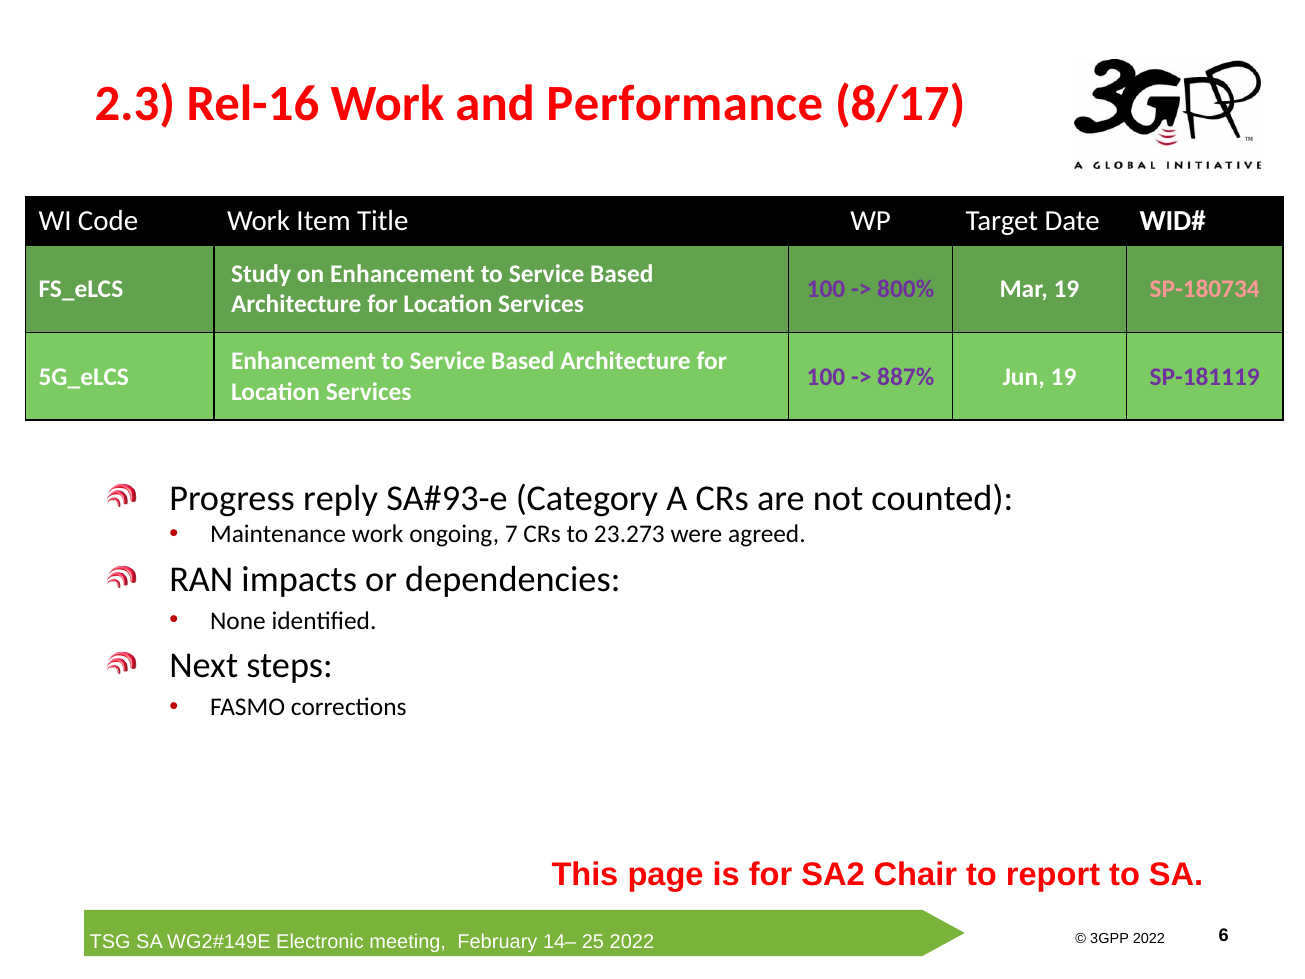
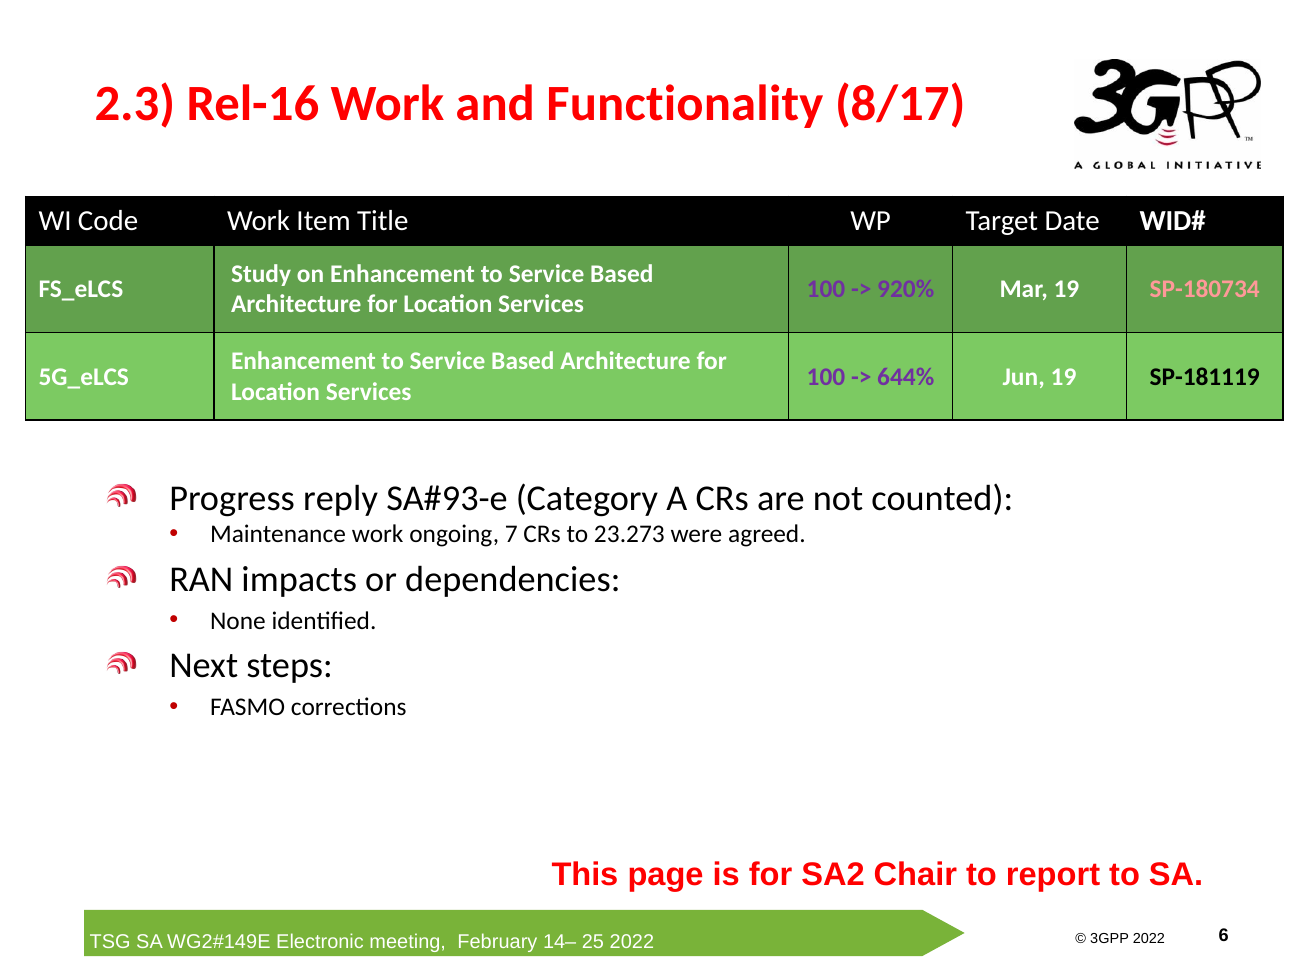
Performance: Performance -> Functionality (685, 104)
800%: 800% -> 920% (906, 289)
887%: 887% -> 644% (906, 377)
SP-181119 colour: purple -> black (1205, 377)
